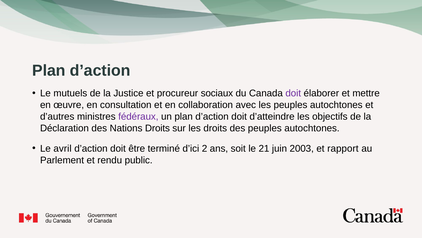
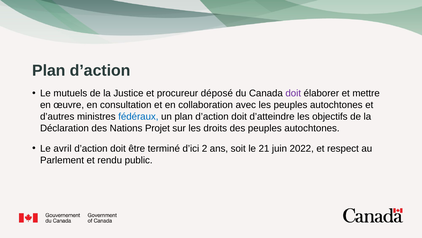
sociaux: sociaux -> déposé (217, 93)
fédéraux colour: purple -> blue (138, 116)
Nations Droits: Droits -> Projet (157, 128)
2003: 2003 -> 2022 (302, 148)
rapport: rapport -> respect (343, 148)
